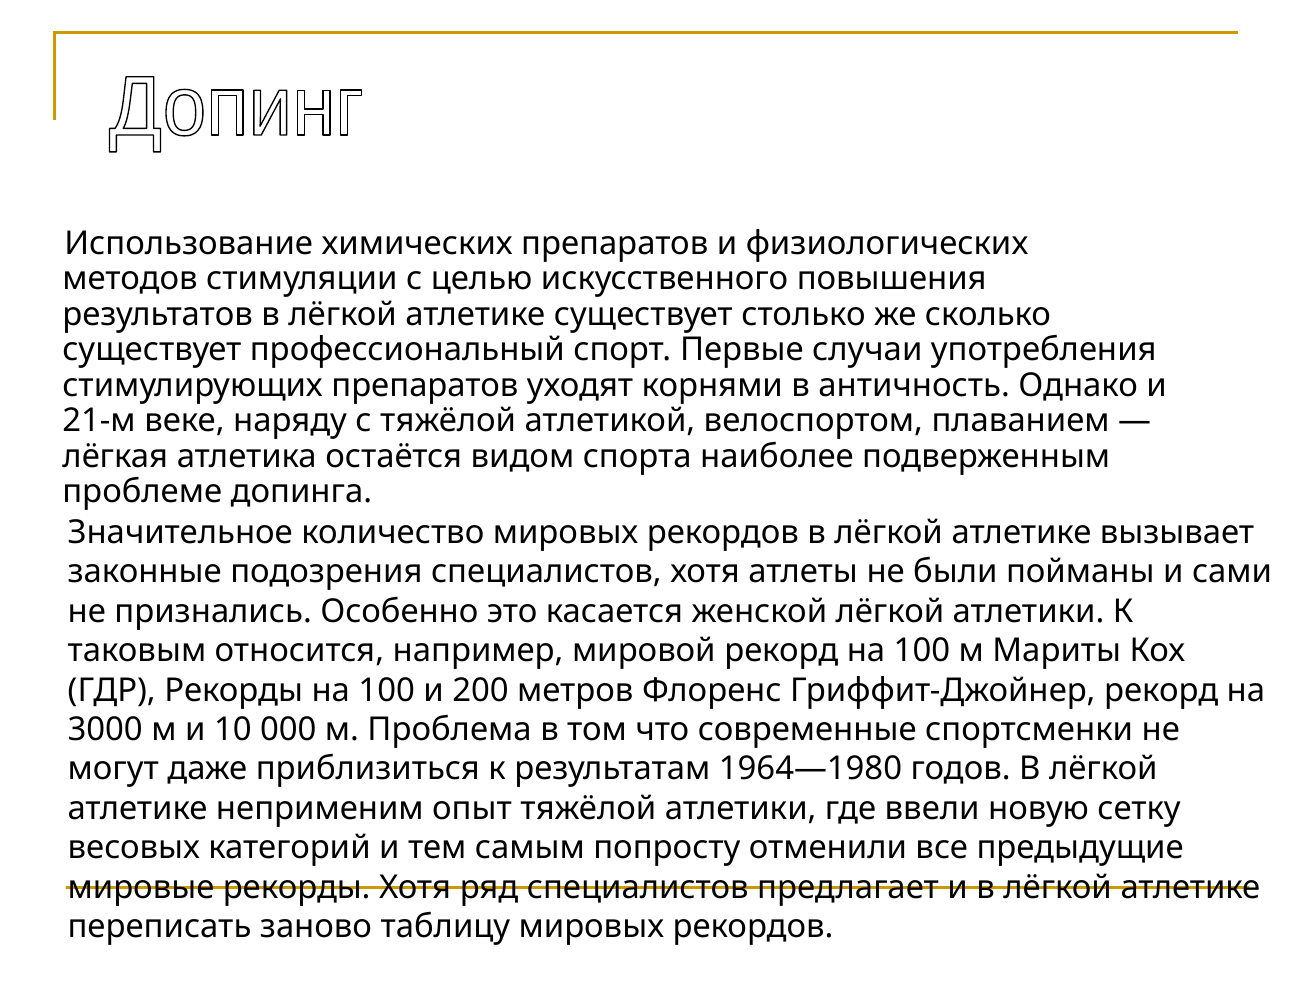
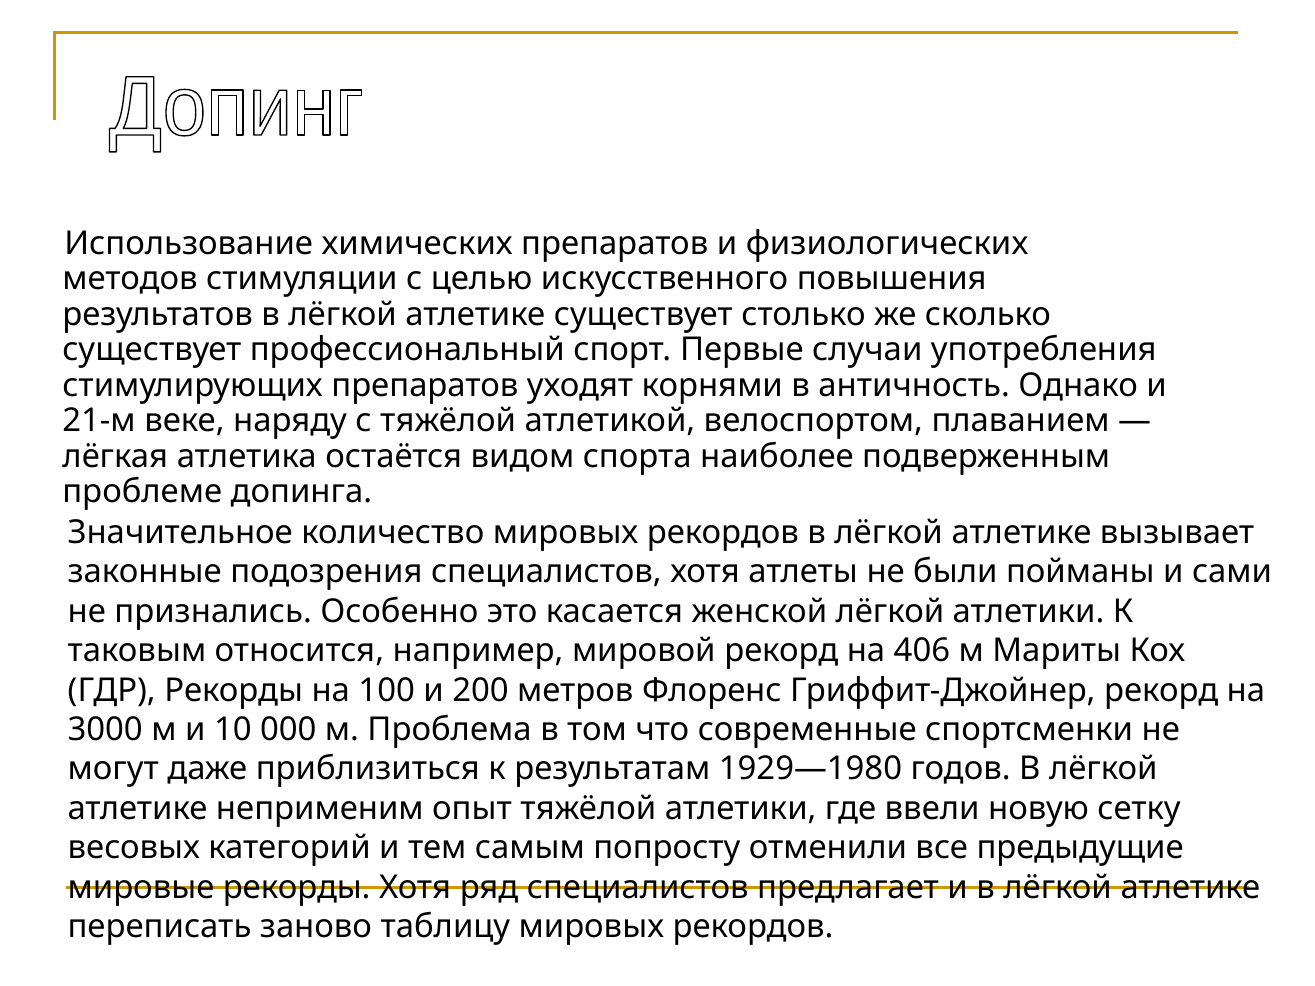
рекорд на 100: 100 -> 406 (922, 651)
1964—1980: 1964—1980 -> 1929—1980 (810, 769)
